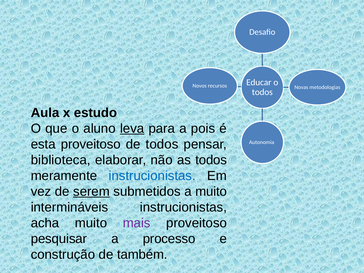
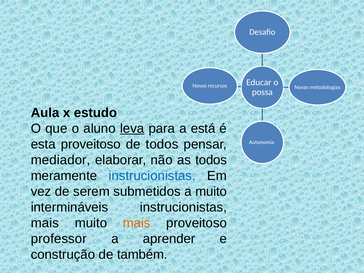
todos: todos -> possa (262, 92)
pois: pois -> está (203, 128)
biblioteca: biblioteca -> mediador (61, 160)
serem underline: present -> none (91, 192)
acha: acha -> mais (45, 223)
mais colour: purple -> orange (137, 223)
pesquisar: pesquisar -> professor (59, 239)
processo: processo -> aprender (169, 239)
